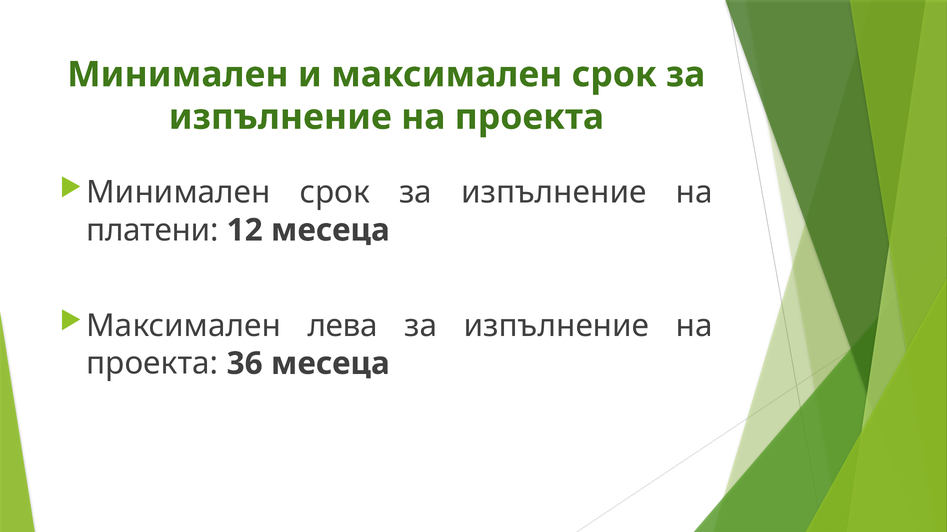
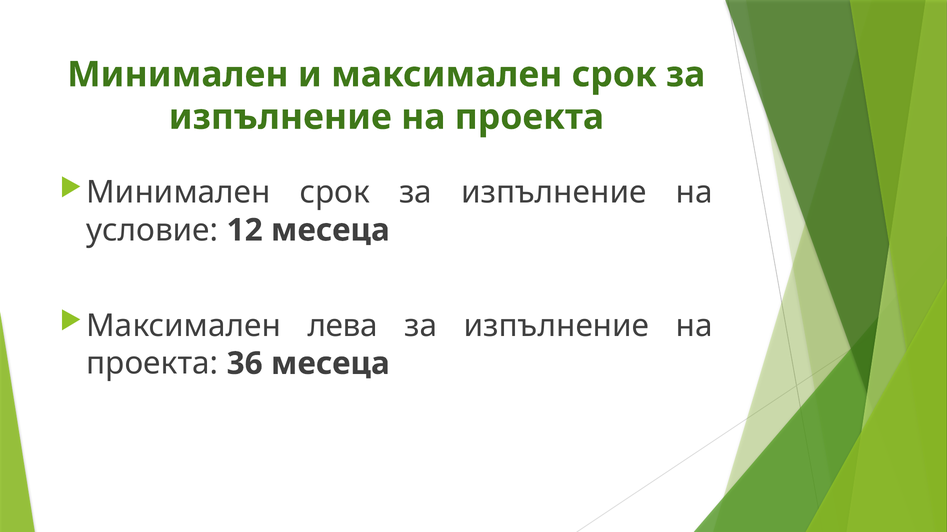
платени: платени -> условие (152, 230)
